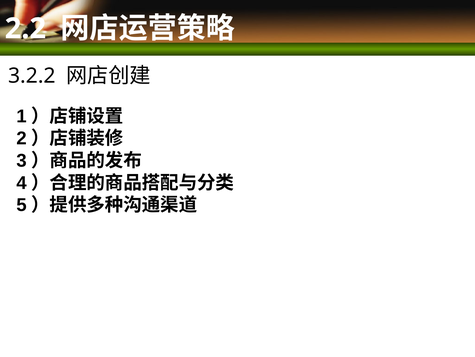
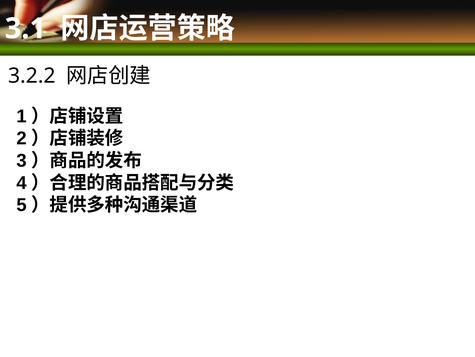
2.2: 2.2 -> 3.1 (25, 29)
